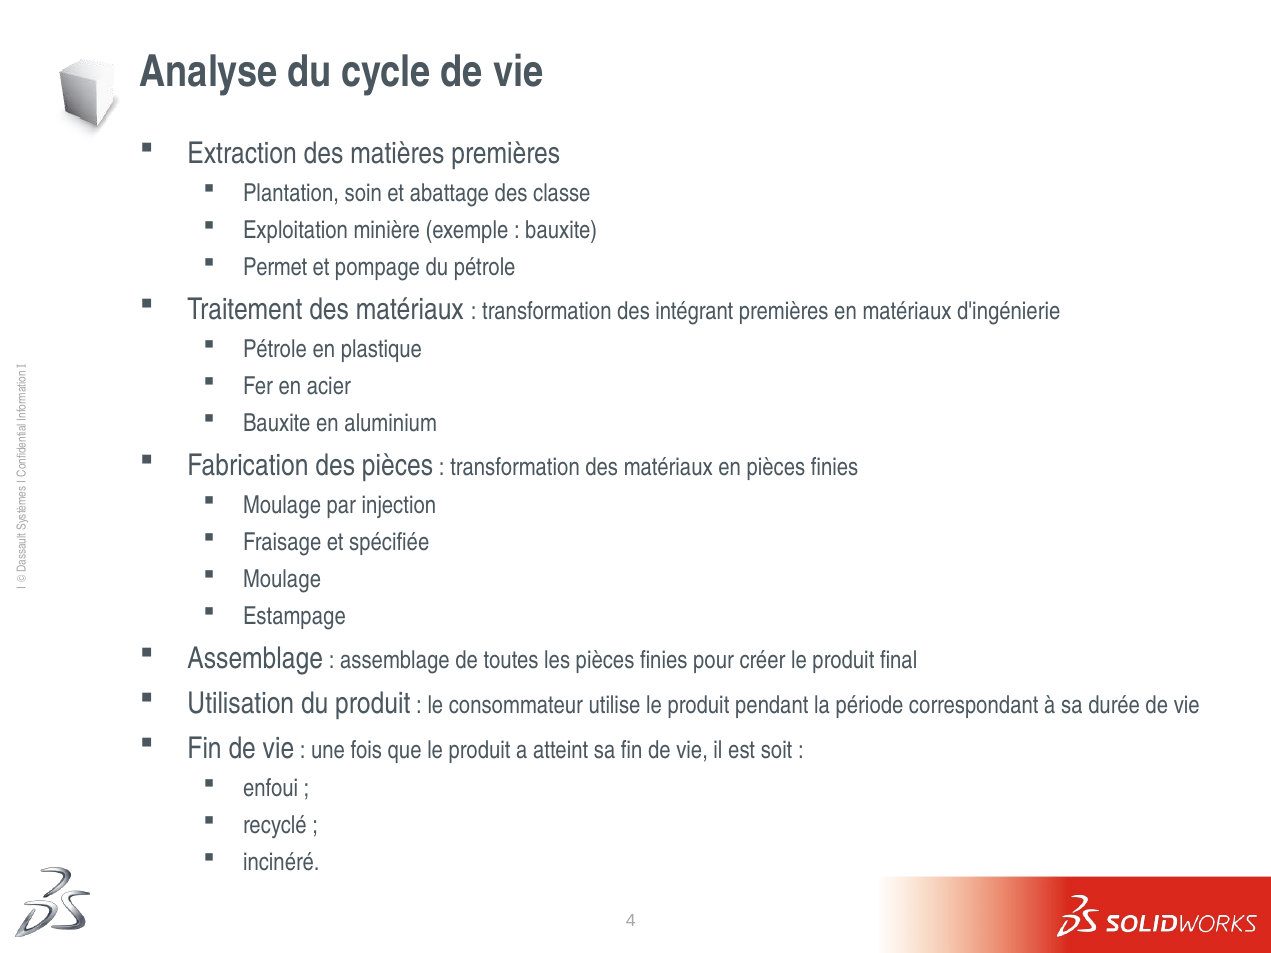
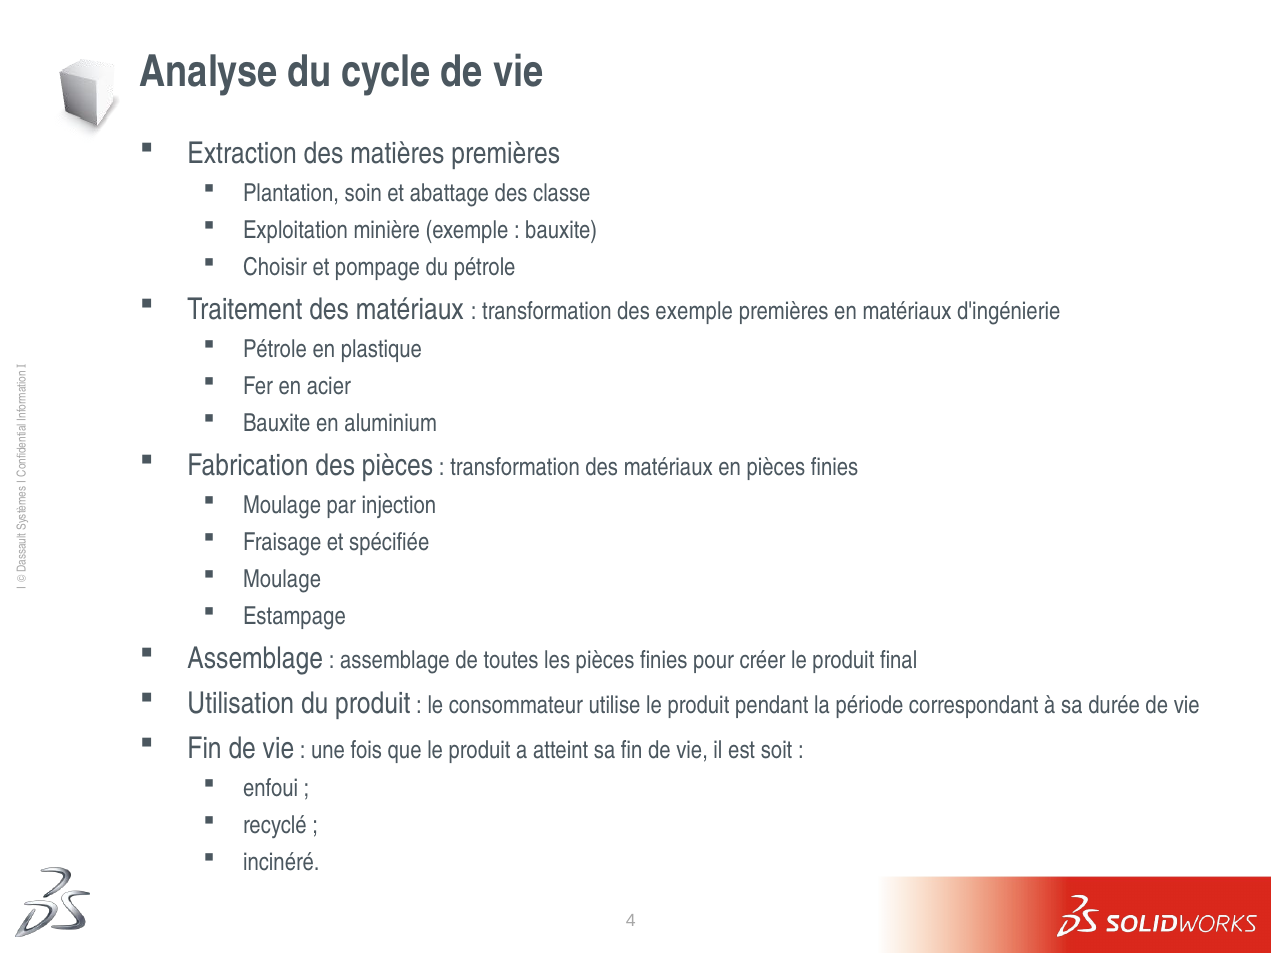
Permet: Permet -> Choisir (275, 268)
des intégrant: intégrant -> exemple (694, 311)
